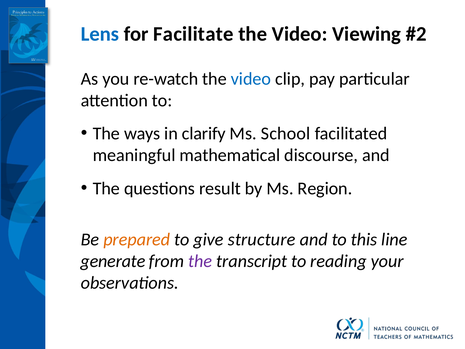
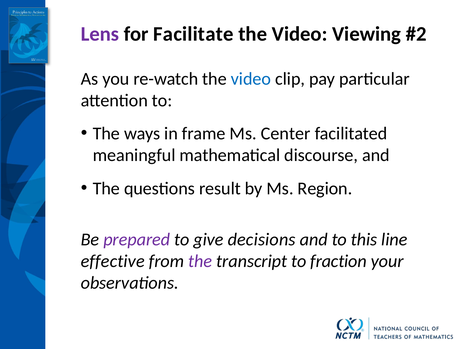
Lens colour: blue -> purple (100, 34)
clarify: clarify -> frame (204, 134)
School: School -> Center (286, 134)
prepared colour: orange -> purple (137, 239)
structure: structure -> decisions (262, 239)
generate: generate -> effective (113, 261)
reading: reading -> fraction (339, 261)
